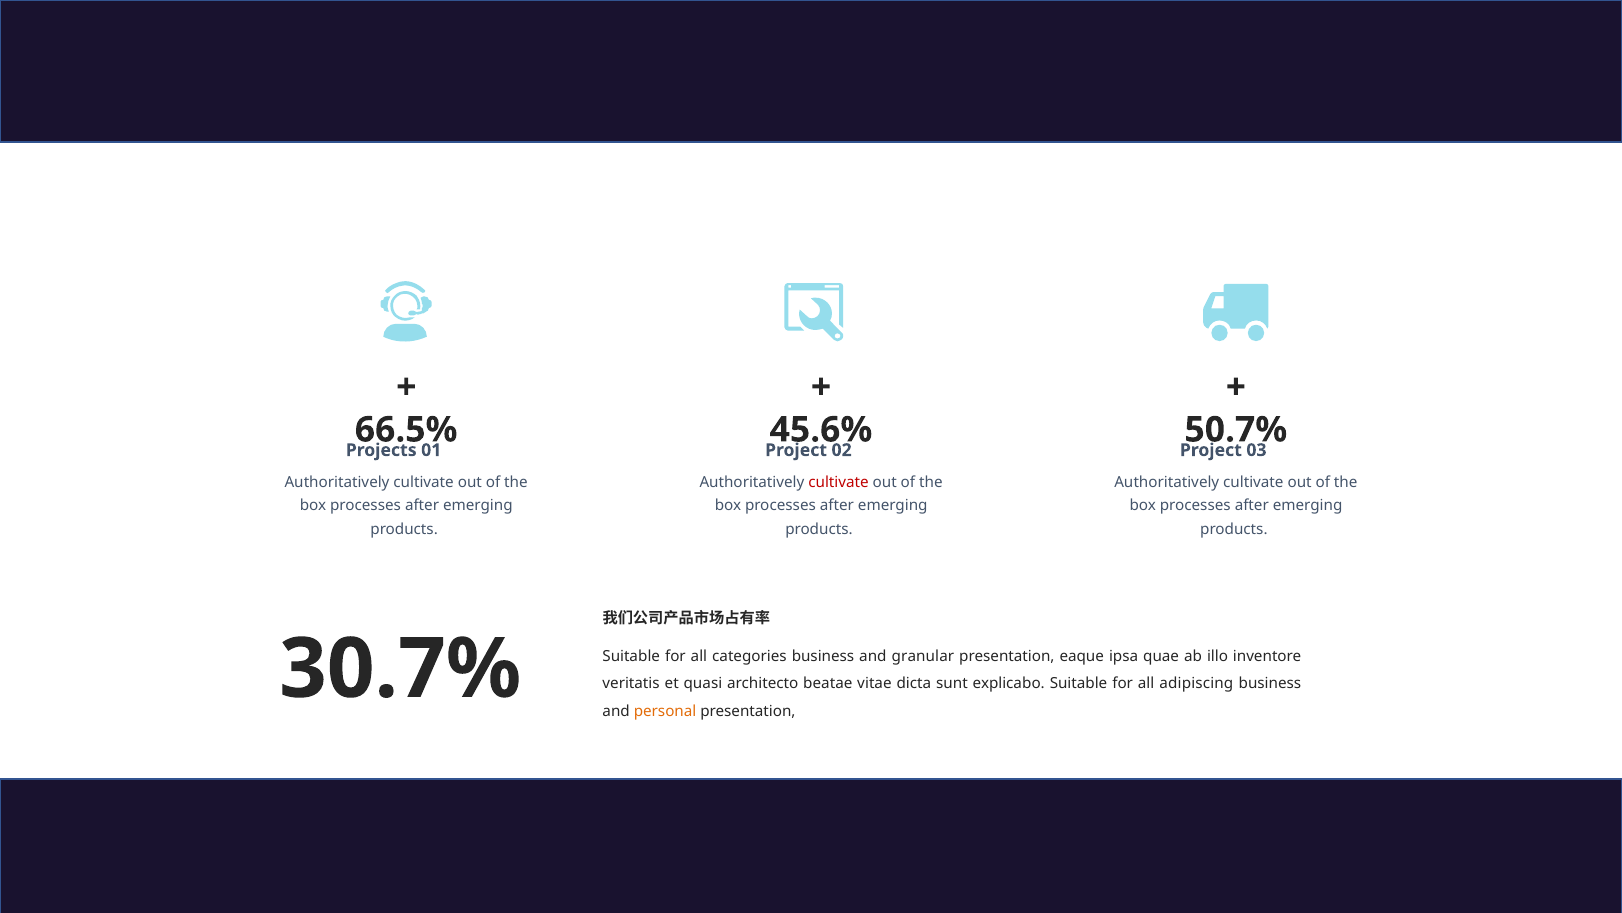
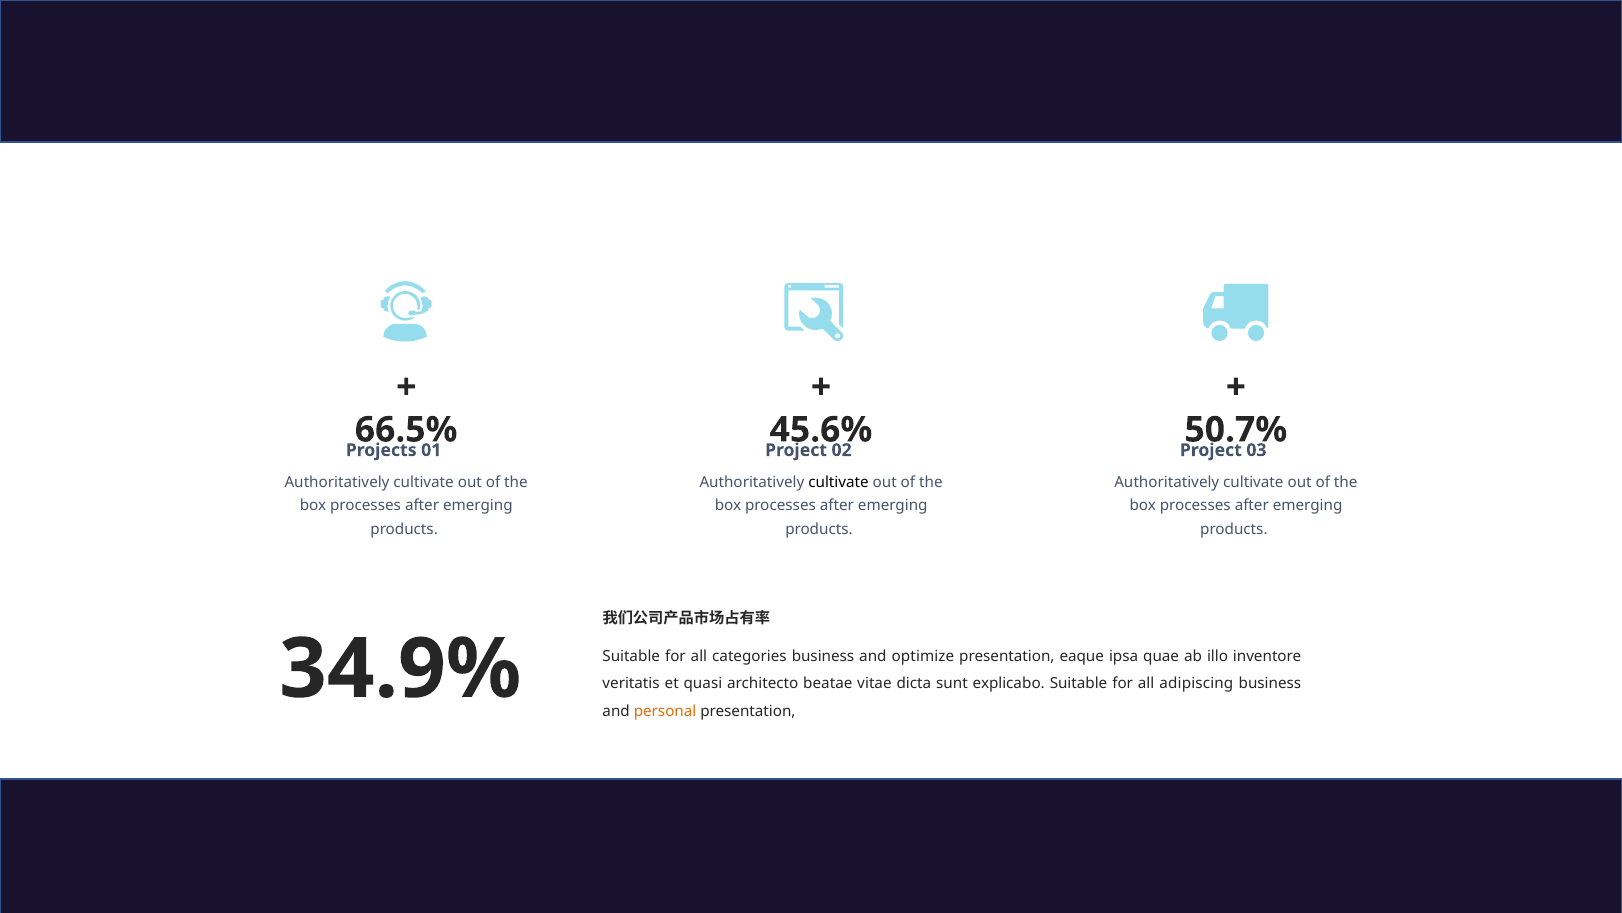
cultivate colour: red -> black (839, 482)
granular: granular -> optimize (923, 656)
30.7%: 30.7% -> 34.9% (400, 669)
